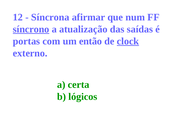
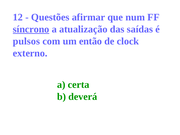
Síncrona: Síncrona -> Questões (50, 17)
portas: portas -> pulsos (26, 41)
clock underline: present -> none (128, 41)
lógicos: lógicos -> deverá (83, 97)
